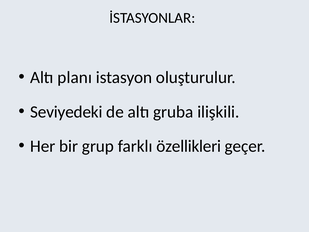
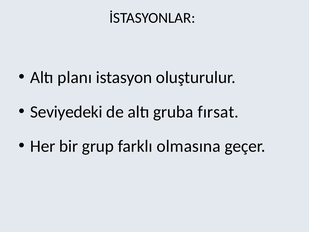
ilişkili: ilişkili -> fırsat (218, 112)
özellikleri: özellikleri -> olmasına (189, 146)
